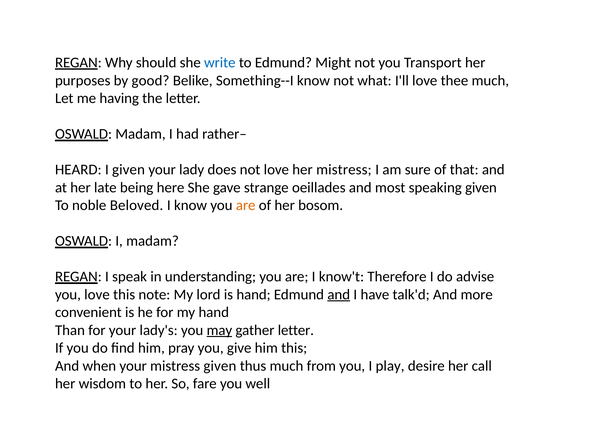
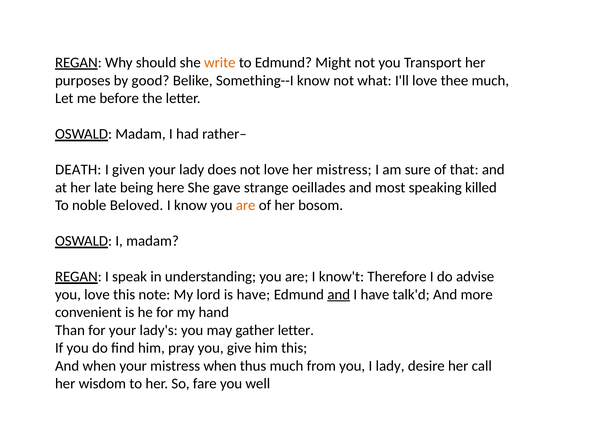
write colour: blue -> orange (220, 63)
having: having -> before (119, 98)
HEARD: HEARD -> DEATH (78, 170)
speaking given: given -> killed (481, 188)
is hand: hand -> have (253, 295)
may underline: present -> none (219, 330)
mistress given: given -> when (220, 366)
I play: play -> lady (390, 366)
